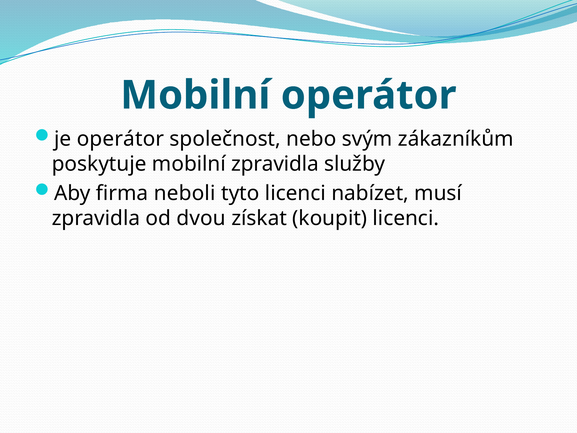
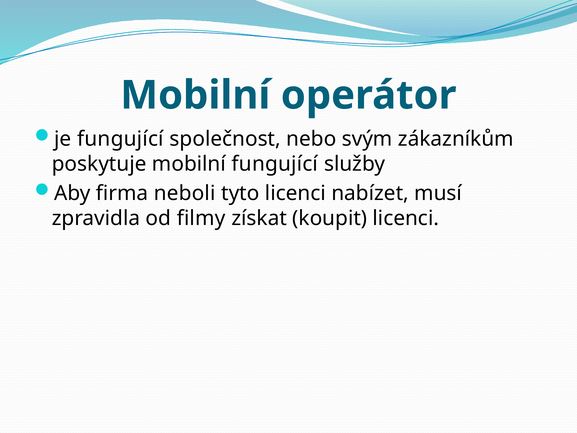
je operátor: operátor -> fungující (120, 139)
mobilní zpravidla: zpravidla -> fungující (275, 164)
dvou: dvou -> filmy (201, 218)
